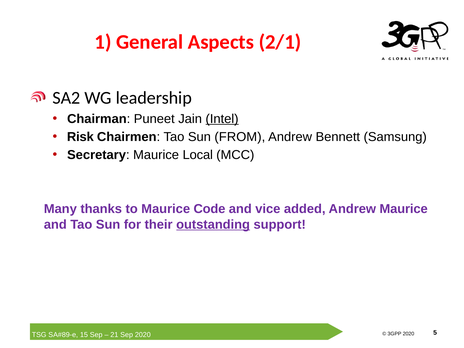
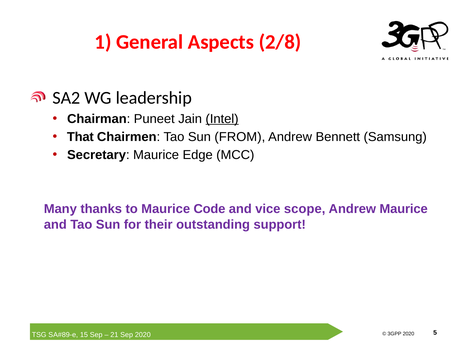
2/1: 2/1 -> 2/8 (280, 42)
Risk: Risk -> That (80, 137)
Local: Local -> Edge (198, 155)
added: added -> scope (305, 209)
outstanding underline: present -> none (213, 225)
